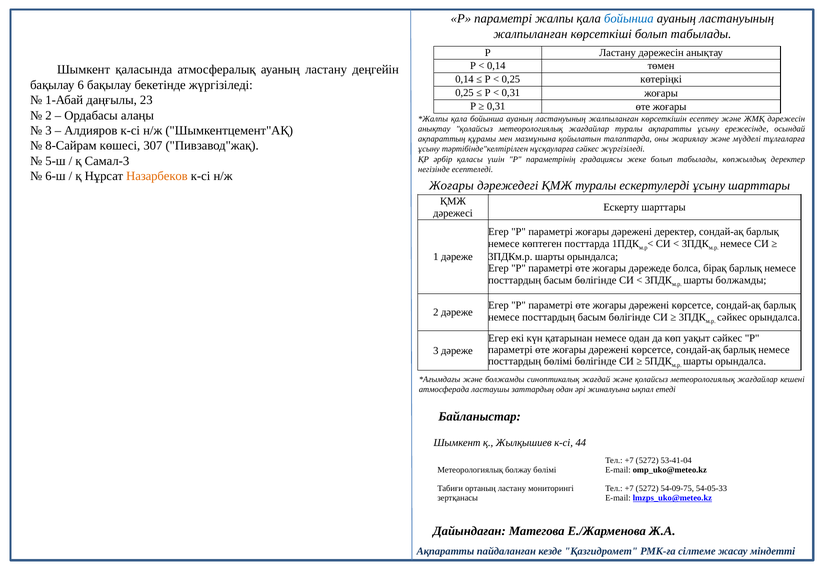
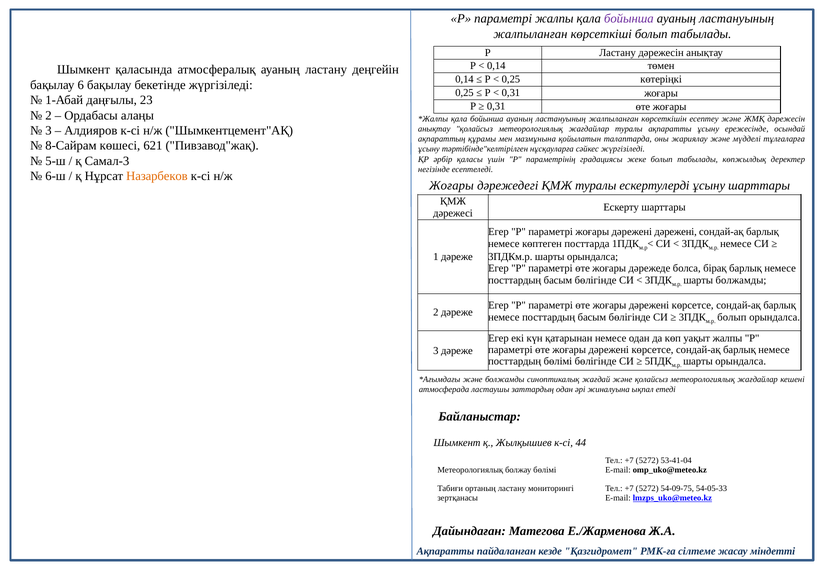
бойынша colour: blue -> purple (629, 19)
307: 307 -> 621 (153, 146)
дәрежені деректер: деректер -> дәрежені (676, 232)
сәйкес: сәйкес -> болып (732, 317)
уақыт сәйкес: сәйкес -> жалпы (728, 338)
